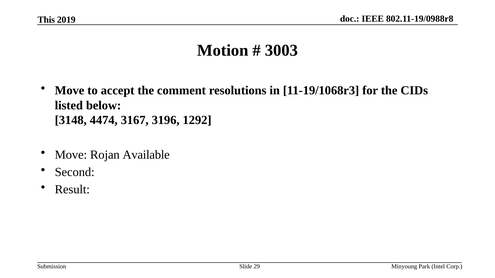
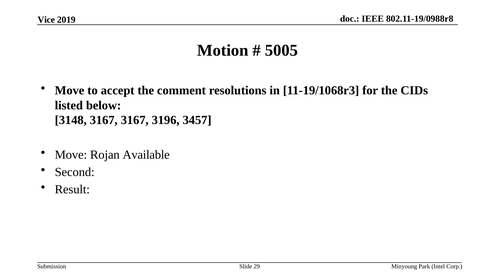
This: This -> Vice (46, 20)
3003: 3003 -> 5005 (281, 51)
3148 4474: 4474 -> 3167 (104, 120)
1292: 1292 -> 3457 (197, 120)
